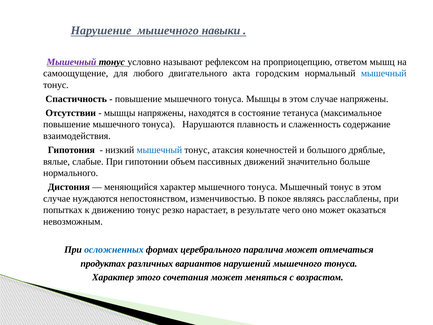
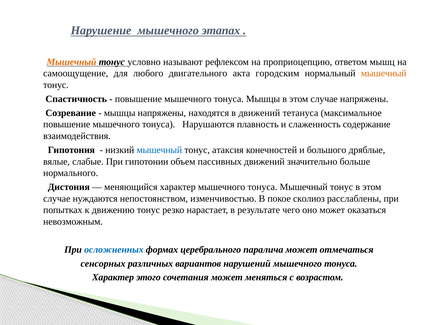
навыки: навыки -> этапах (221, 31)
Мышечный colour: purple -> orange (72, 62)
мышечный colour: blue -> orange (384, 73)
Отсутствии: Отсутствии -> Созревание (71, 113)
в состояние: состояние -> движений (259, 113)
являясь: являясь -> сколиоз (309, 198)
продуктах: продуктах -> сенсорных (103, 263)
